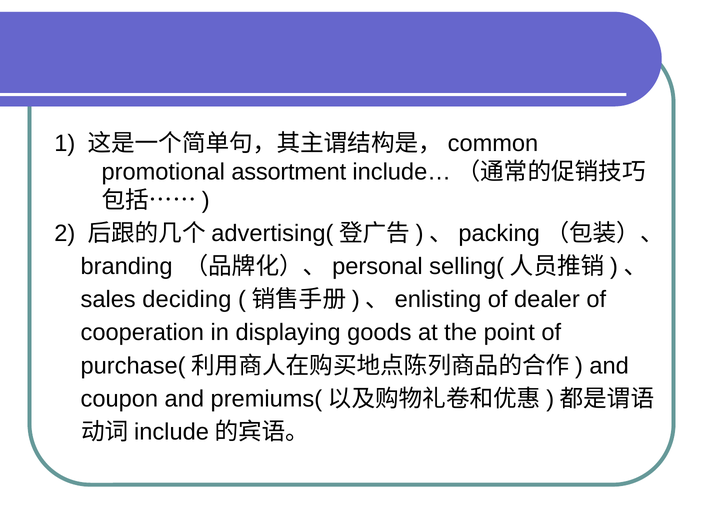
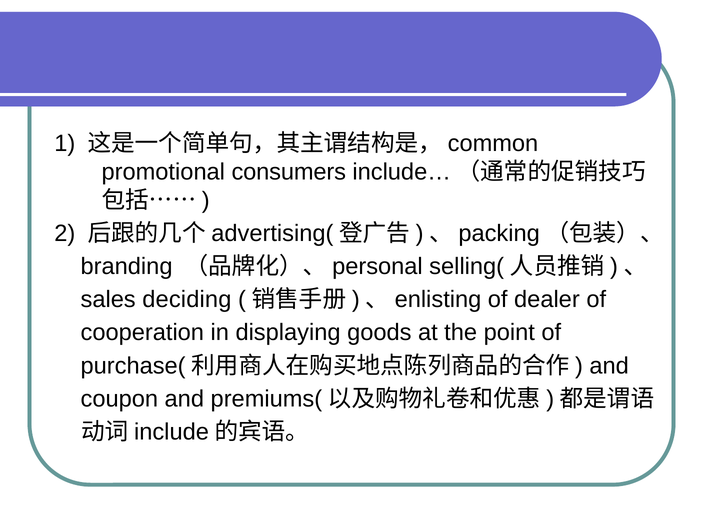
assortment: assortment -> consumers (289, 172)
